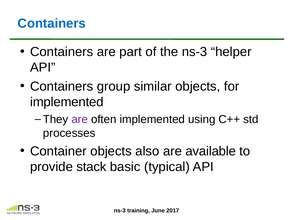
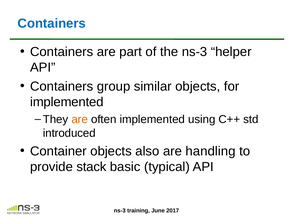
are colour: purple -> orange (80, 120)
processes: processes -> introduced (69, 133)
available: available -> handling (211, 151)
